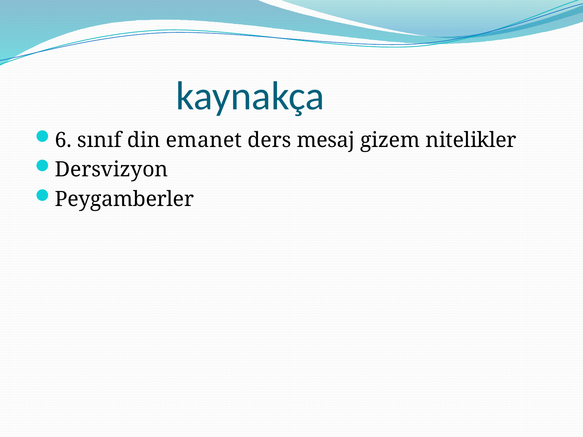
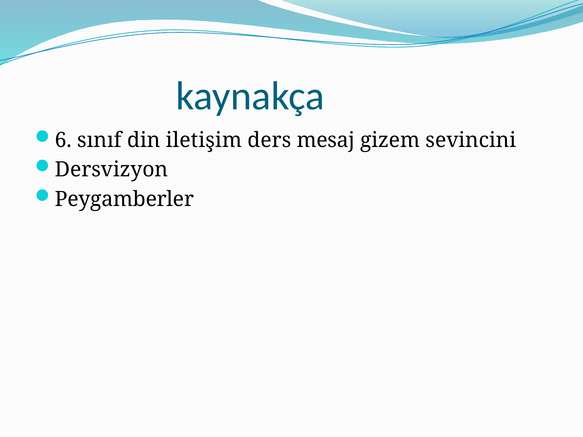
emanet: emanet -> iletişim (204, 140)
nitelikler: nitelikler -> sevincini (471, 140)
